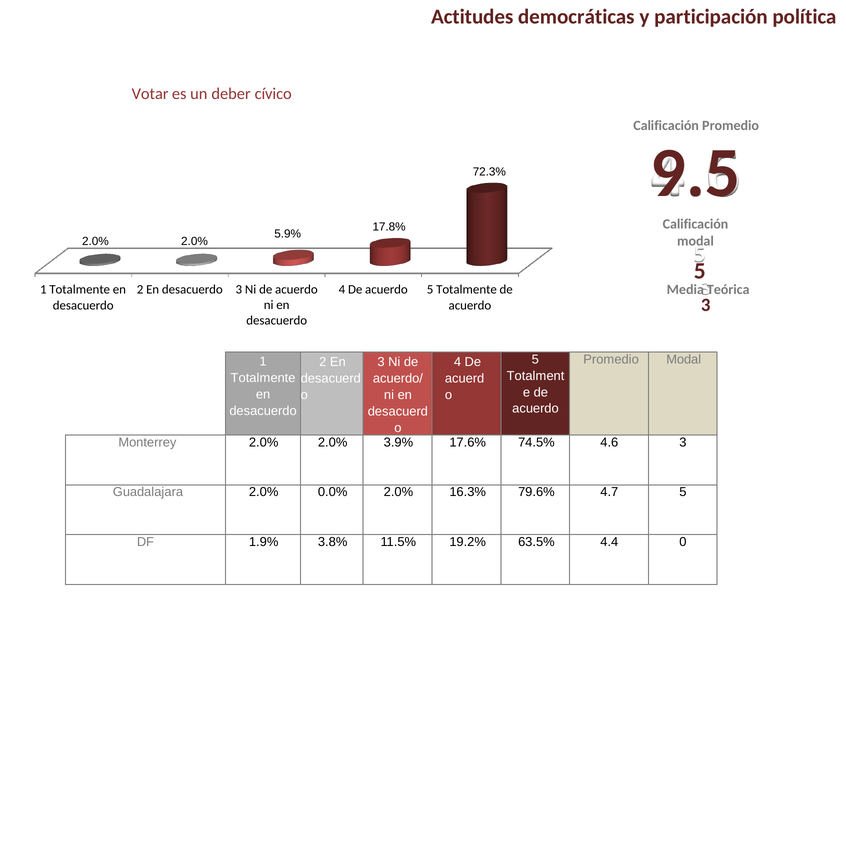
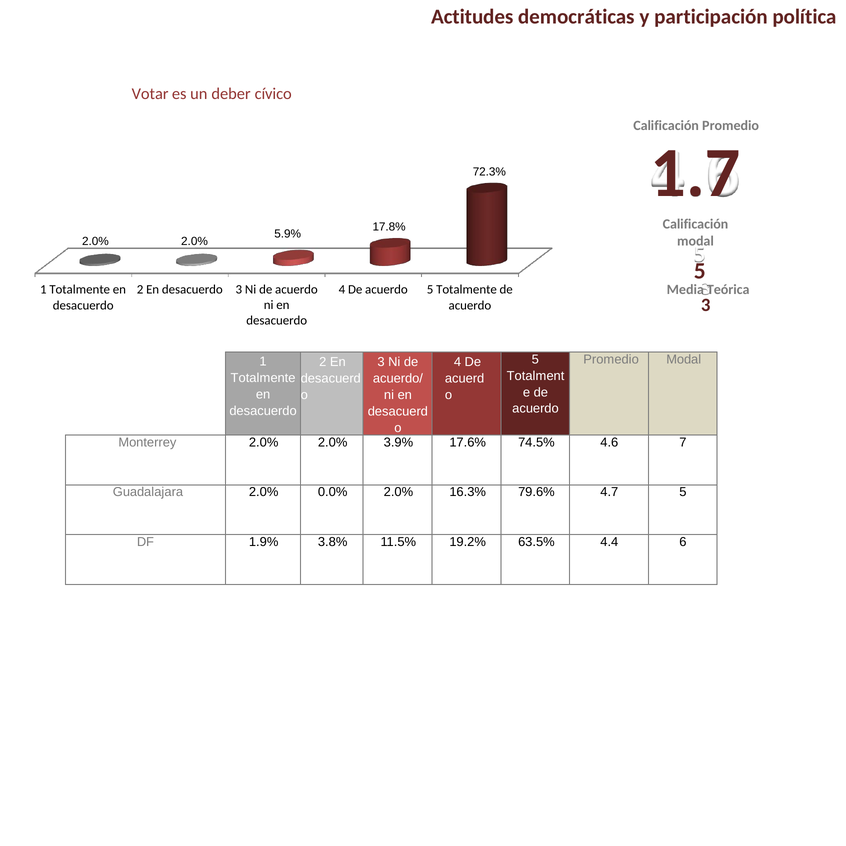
9.5: 9.5 -> 1.7 (695, 173)
4.6 3: 3 -> 7 (683, 442)
0: 0 -> 6 (683, 542)
